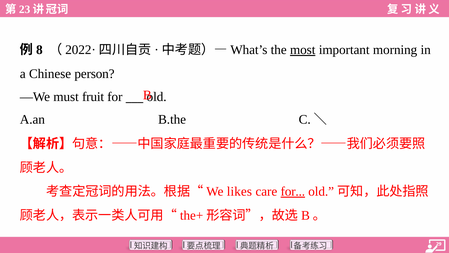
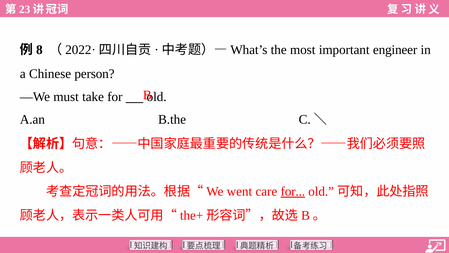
most underline: present -> none (303, 50)
morning: morning -> engineer (395, 50)
fruit: fruit -> take (93, 97)
likes: likes -> went (239, 191)
